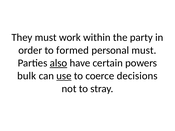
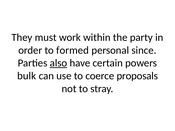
personal must: must -> since (144, 50)
use underline: present -> none (64, 76)
decisions: decisions -> proposals (137, 76)
